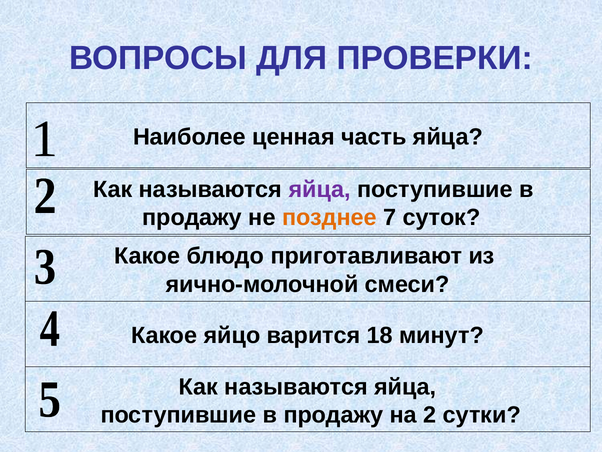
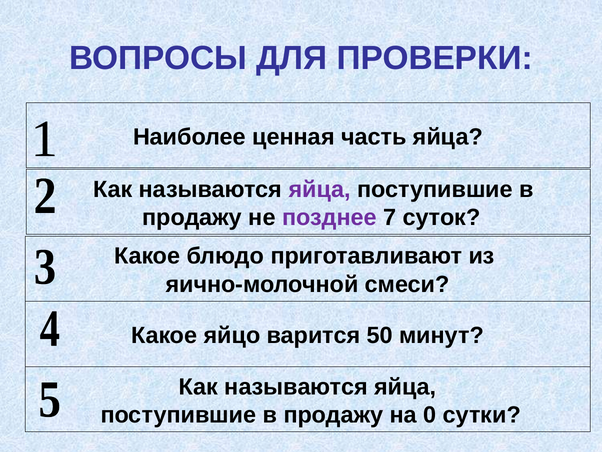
позднее colour: orange -> purple (329, 217)
18: 18 -> 50 (380, 335)
2: 2 -> 0 (430, 415)
